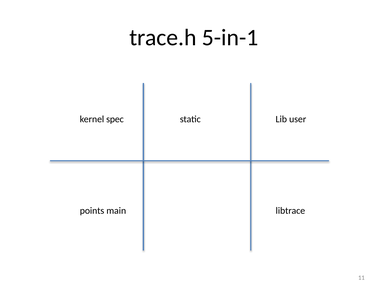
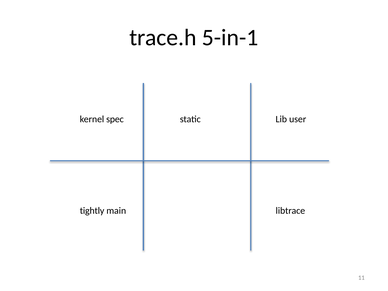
points: points -> tightly (92, 211)
